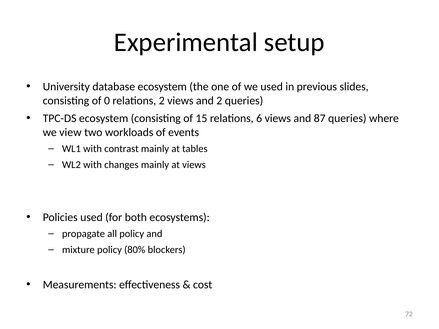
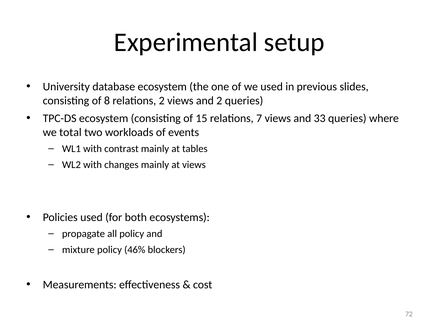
0: 0 -> 8 (107, 101)
6: 6 -> 7 (259, 118)
87: 87 -> 33 (320, 118)
view: view -> total (70, 132)
80%: 80% -> 46% (135, 250)
